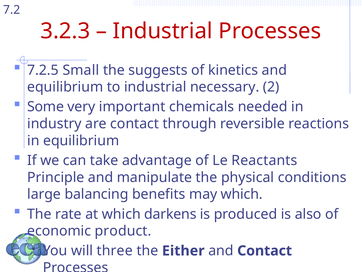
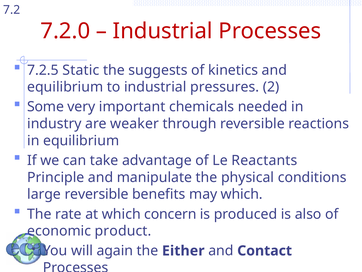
3.2.3: 3.2.3 -> 7.2.0 (65, 31)
Small: Small -> Static (81, 70)
necessary: necessary -> pressures (225, 87)
are contact: contact -> weaker (135, 124)
large balancing: balancing -> reversible (97, 194)
darkens: darkens -> concern (170, 214)
three: three -> again (115, 250)
